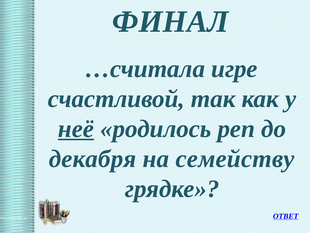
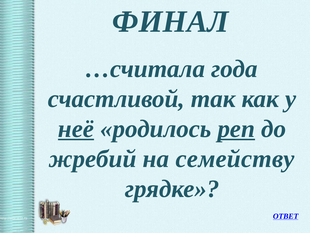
игре: игре -> года (234, 69)
реп underline: none -> present (236, 129)
декабря: декабря -> жребий (93, 159)
